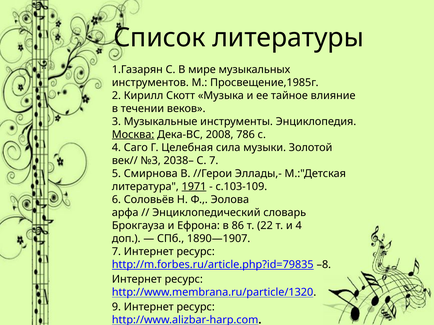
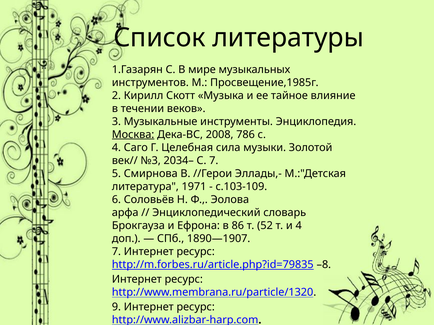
2038–: 2038– -> 2034– (179, 161)
1971 underline: present -> none (194, 187)
22: 22 -> 52 (265, 226)
